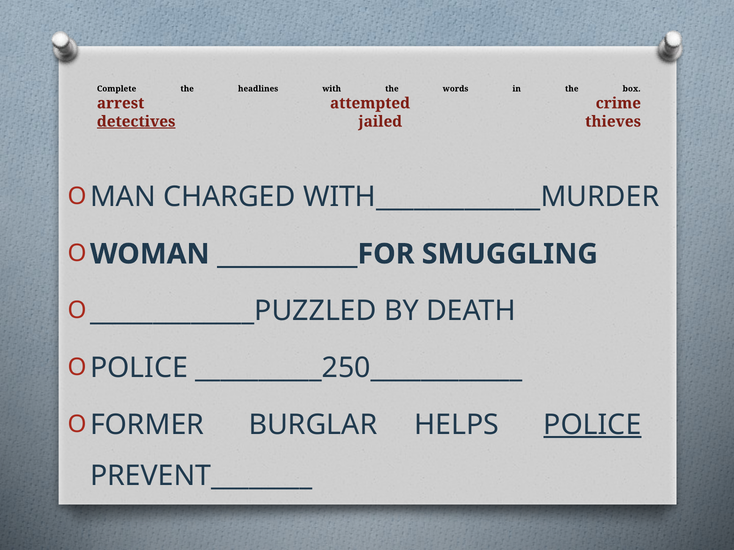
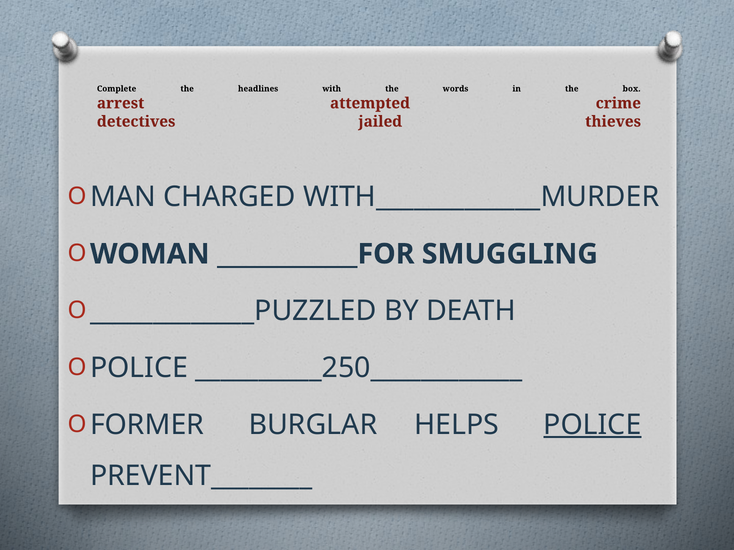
detectives underline: present -> none (136, 122)
